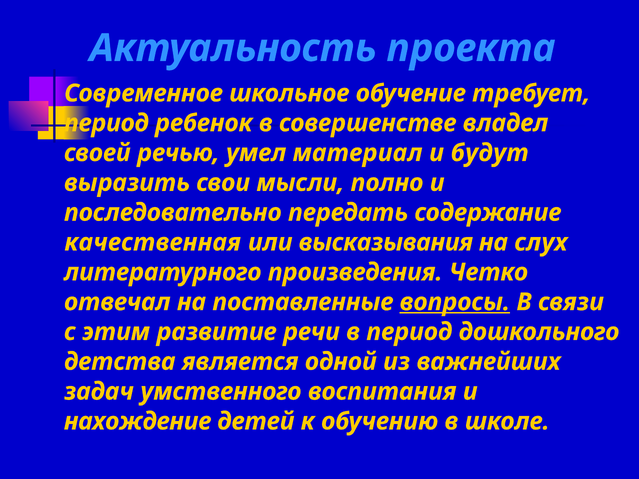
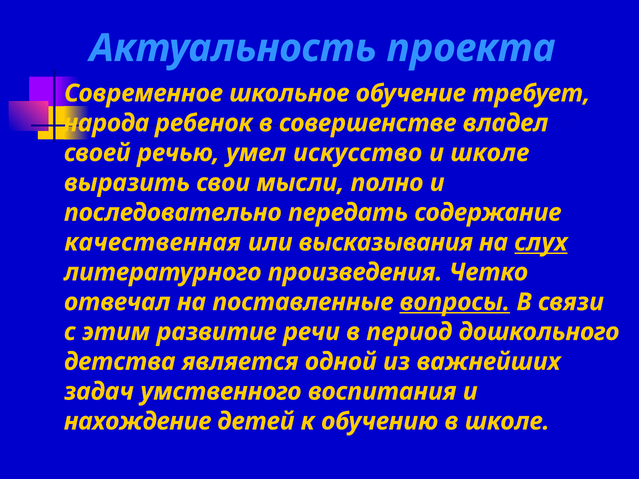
период: период -> народа (106, 123)
материал: материал -> искусство (358, 153)
и будут: будут -> школе (490, 153)
слух underline: none -> present (541, 243)
